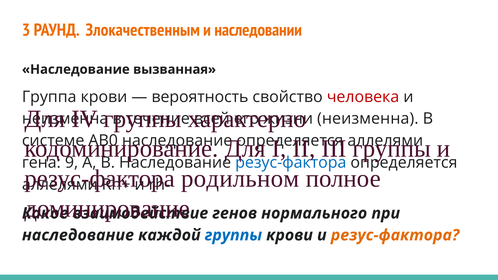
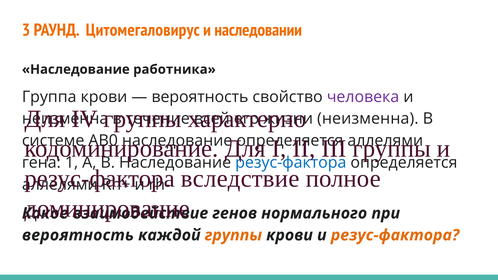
Злокачественным: Злокачественным -> Цитомегаловирус (143, 30)
вызванная: вызванная -> работника (174, 69)
человека colour: red -> purple (363, 97)
9: 9 -> 1 (72, 163)
родильном: родильном -> вследствие (240, 179)
наследование: наследование -> вероятность (78, 235)
группы colour: blue -> orange (233, 235)
